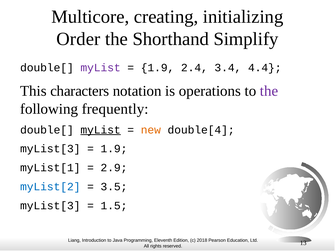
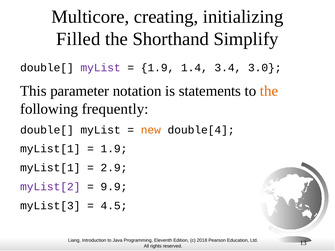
Order: Order -> Filled (78, 39)
2.4: 2.4 -> 1.4 (194, 68)
4.4: 4.4 -> 3.0 (265, 68)
characters: characters -> parameter (80, 91)
operations: operations -> statements (210, 91)
the colour: purple -> orange (269, 91)
myList underline: present -> none (101, 130)
myList[3: myList[3 -> myList[1 (50, 149)
myList[2 colour: blue -> purple (50, 187)
3.5: 3.5 -> 9.9 (114, 187)
1.5: 1.5 -> 4.5 (114, 206)
